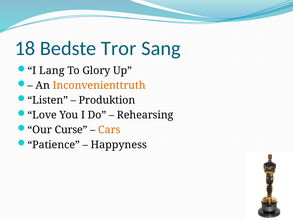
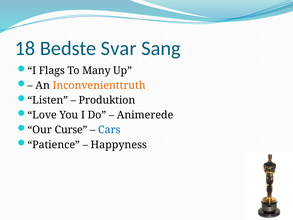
Tror: Tror -> Svar (119, 48)
Lang: Lang -> Flags (52, 71)
Glory: Glory -> Many (96, 71)
Rehearsing: Rehearsing -> Animerede (145, 115)
Cars colour: orange -> blue (109, 130)
